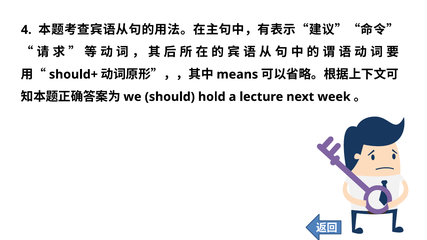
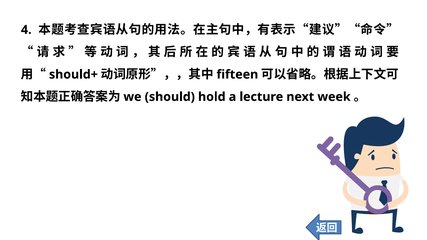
means: means -> fifteen (237, 75)
